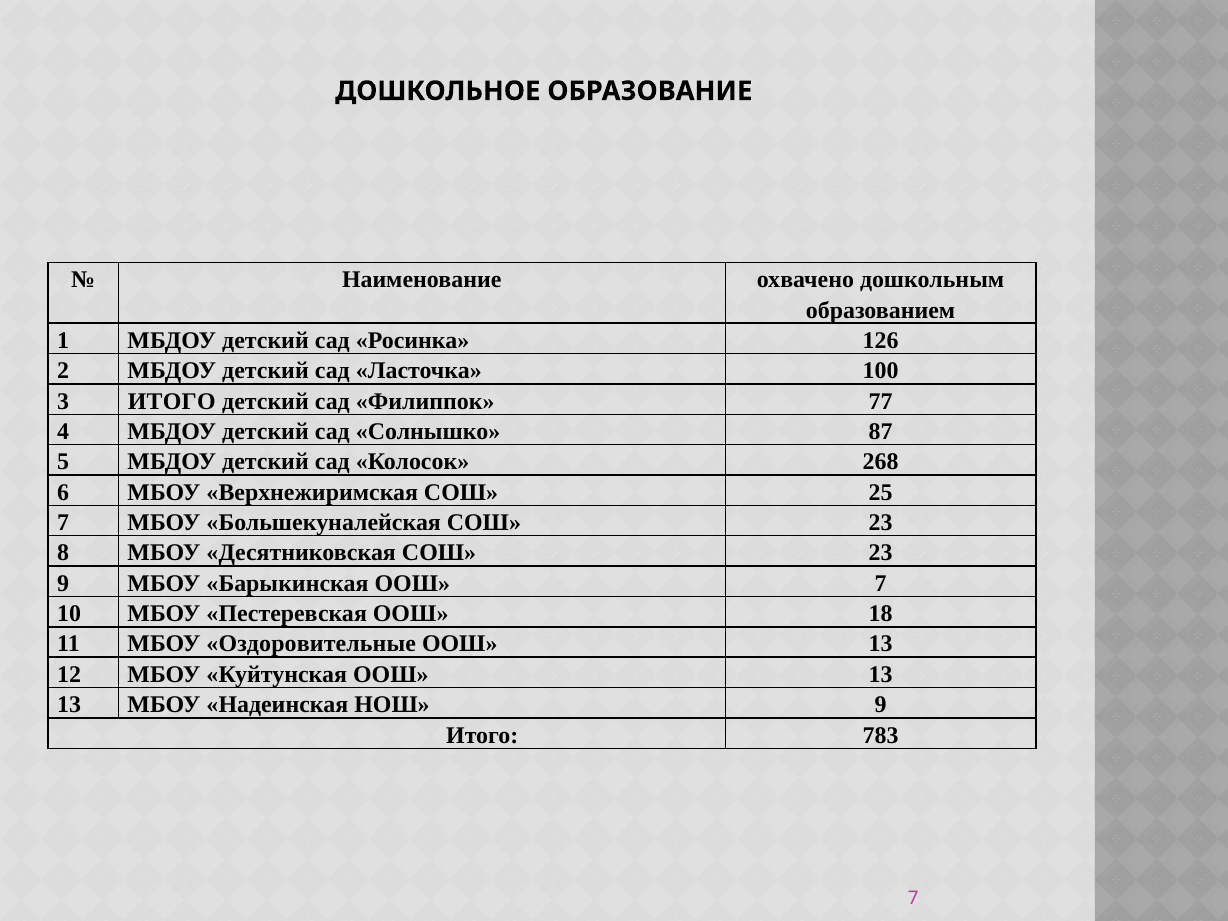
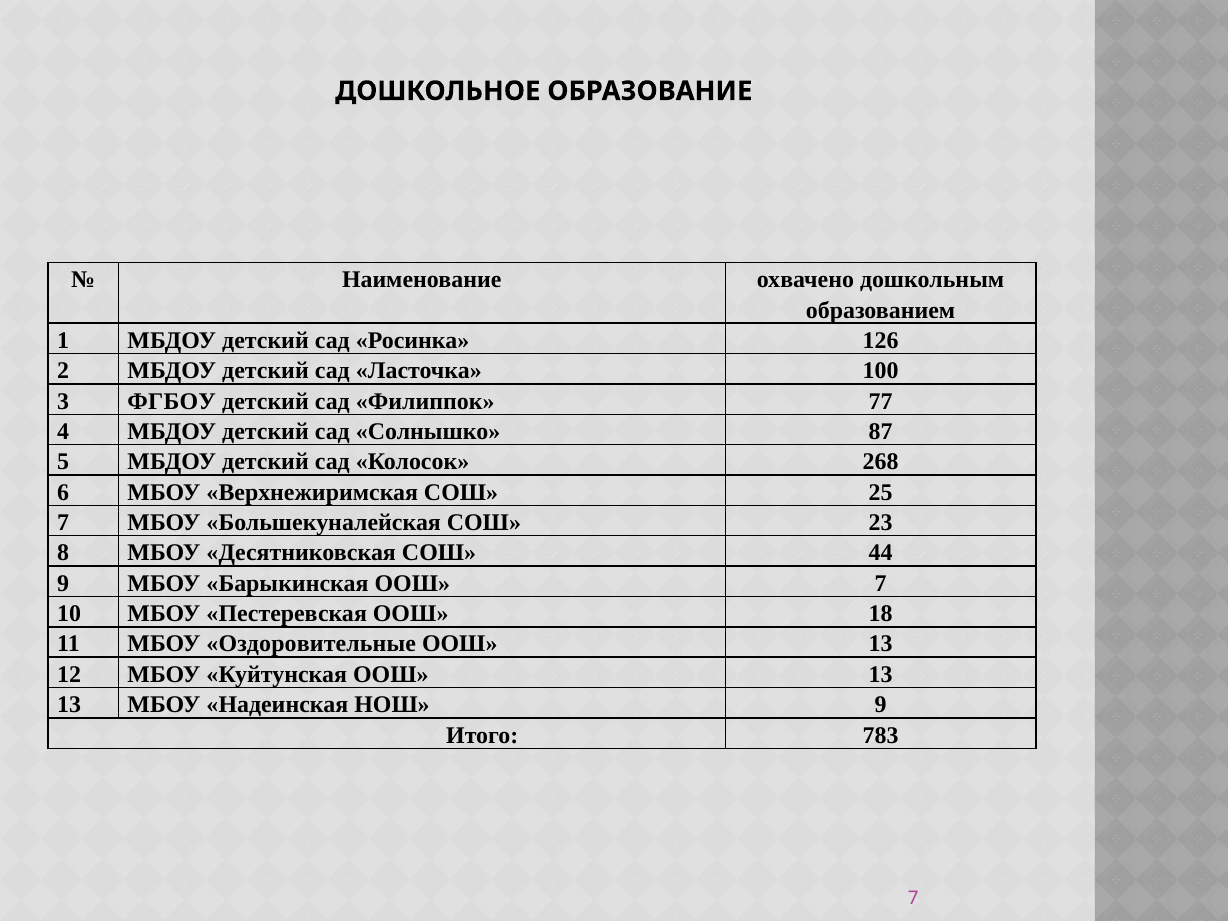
3 ИТОГО: ИТОГО -> ФГБОУ (172, 401)
Десятниковская СОШ 23: 23 -> 44 (881, 553)
